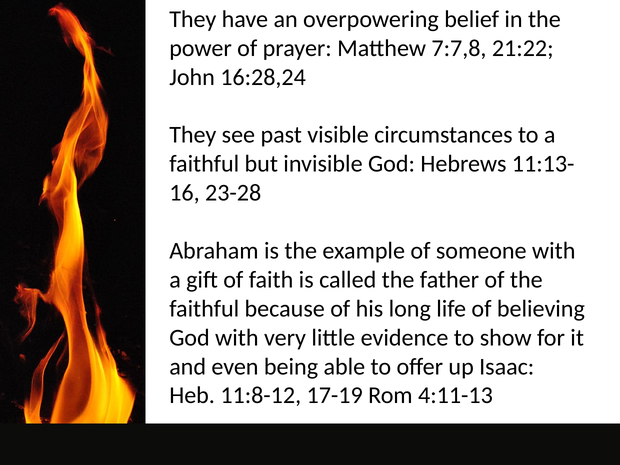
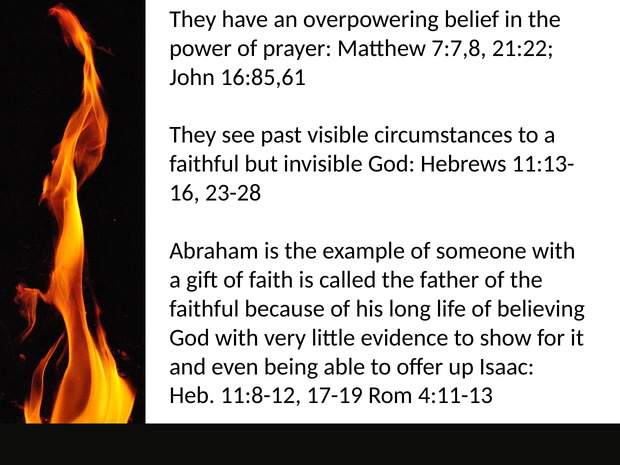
16:28,24: 16:28,24 -> 16:85,61 (263, 77)
